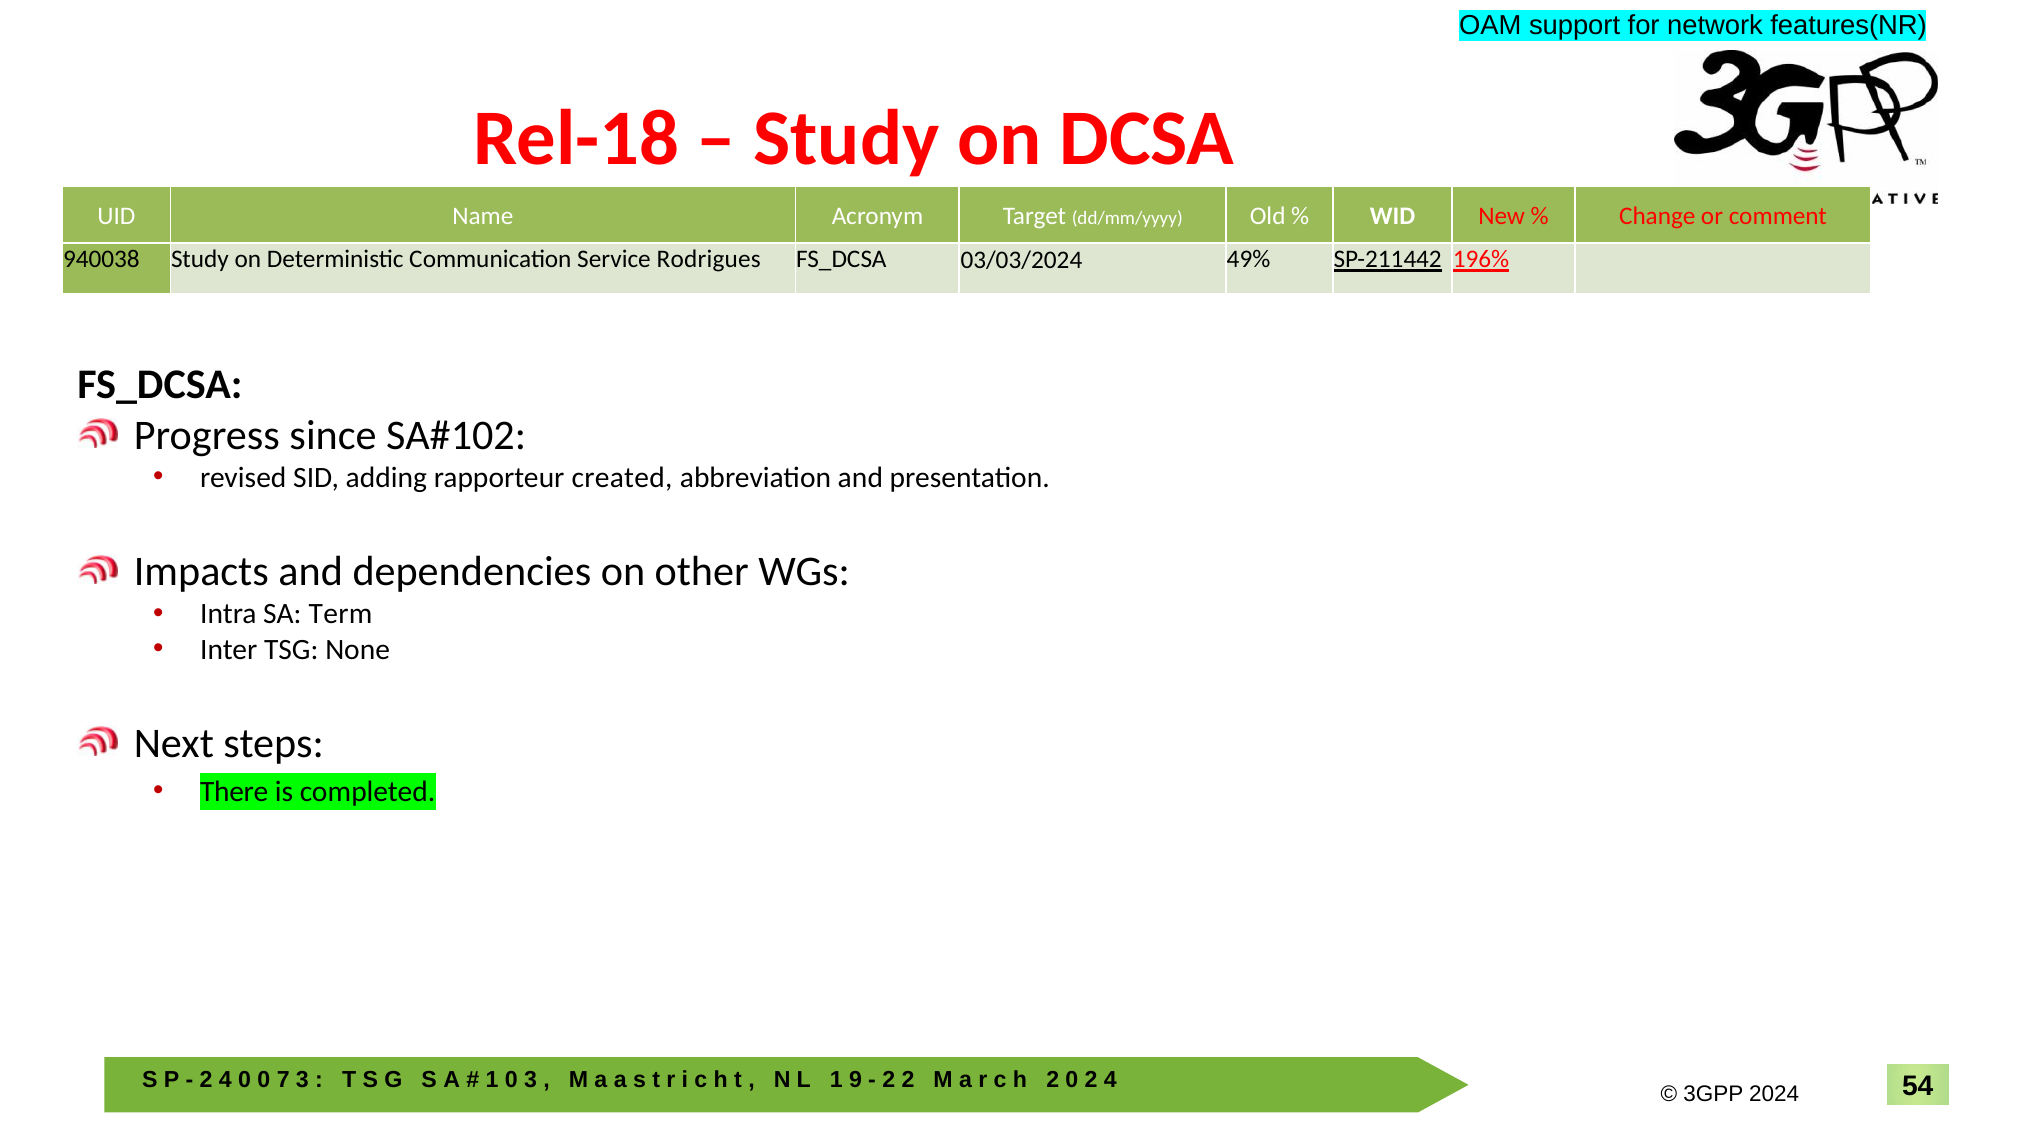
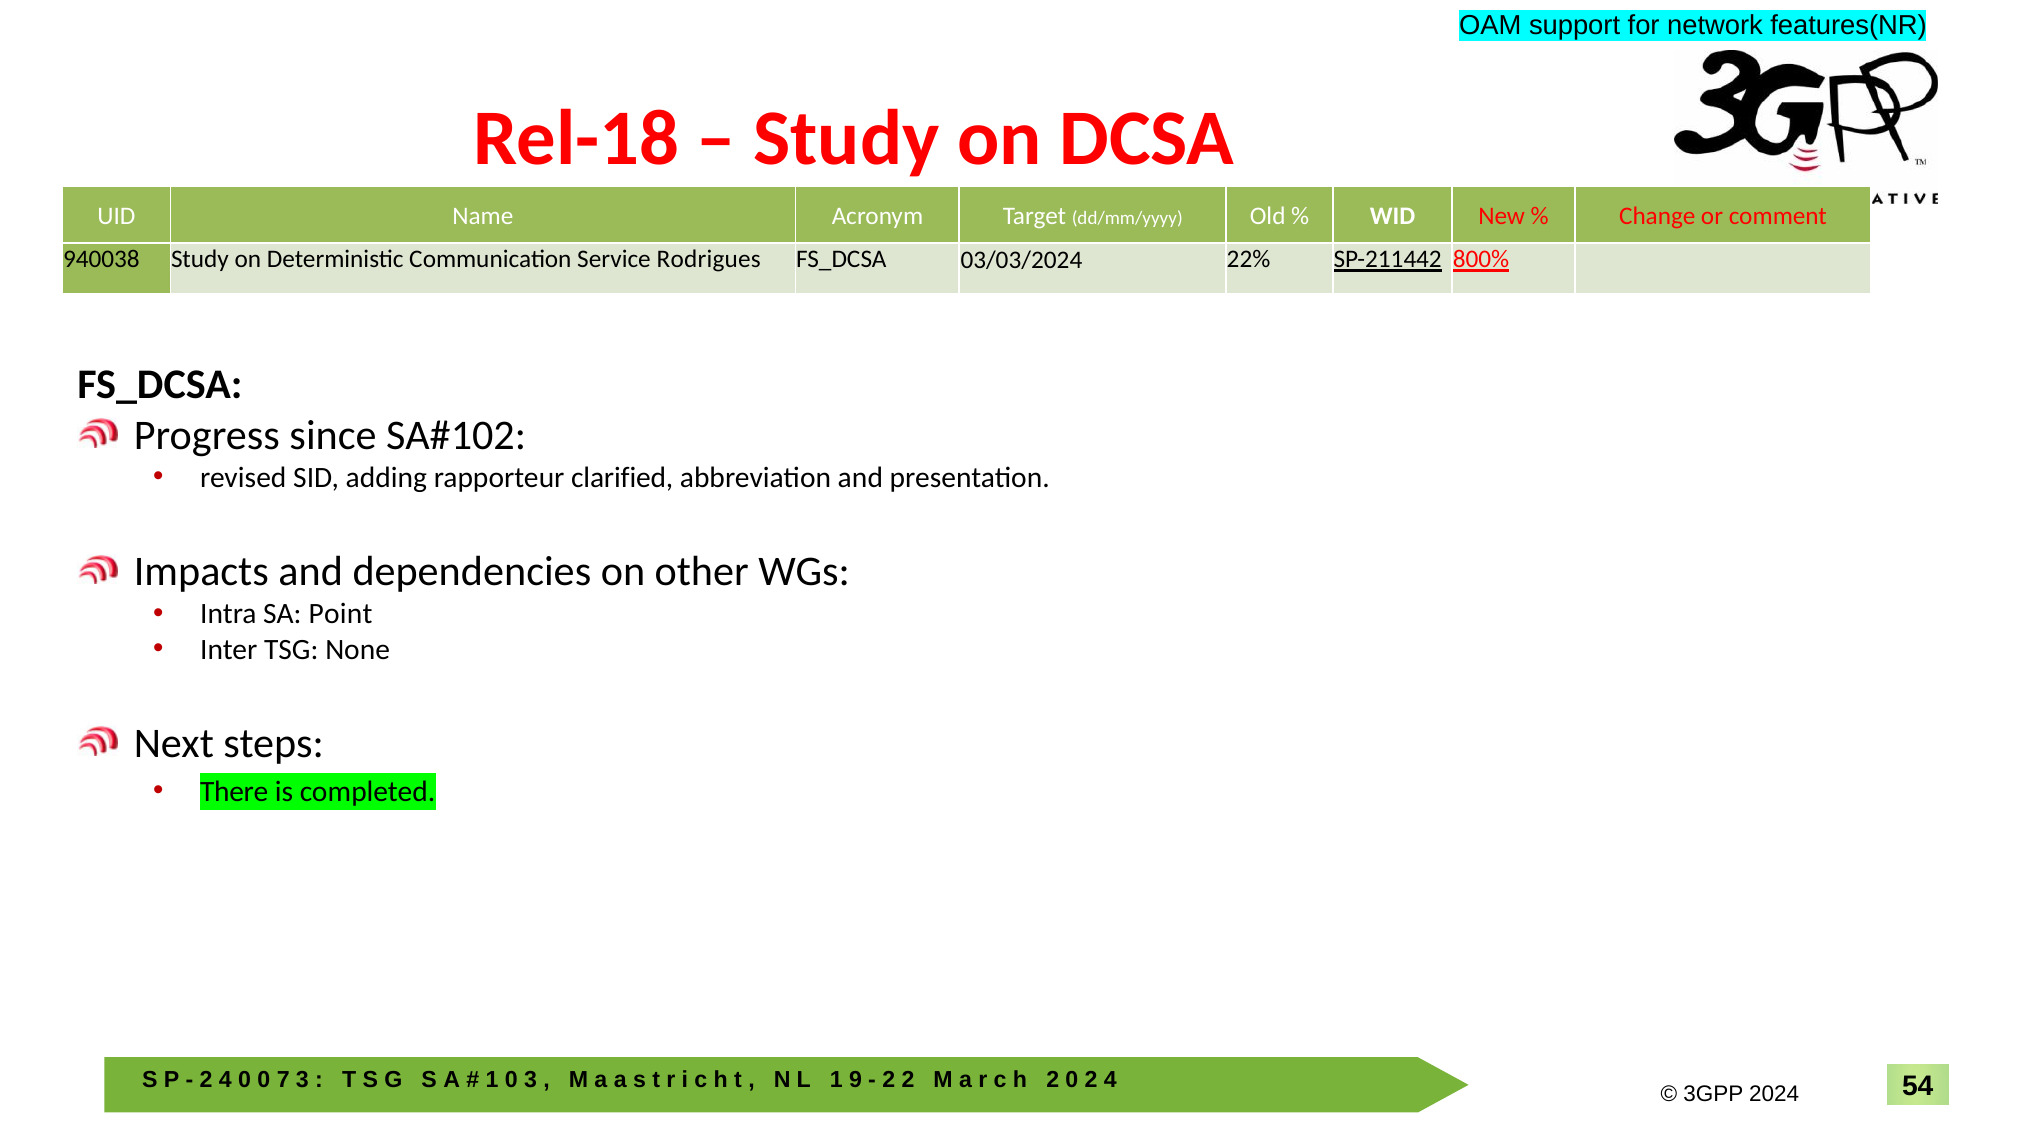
49%: 49% -> 22% (1249, 259)
196%: 196% -> 800% (1481, 259)
created: created -> clarified (622, 478)
Term: Term -> Point (341, 614)
